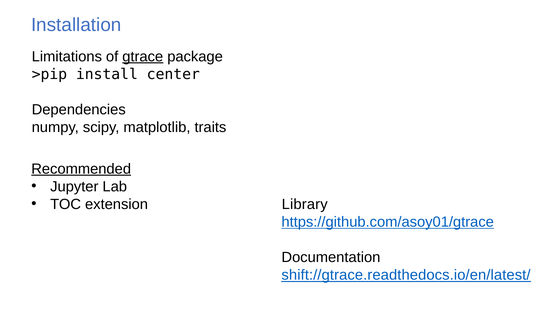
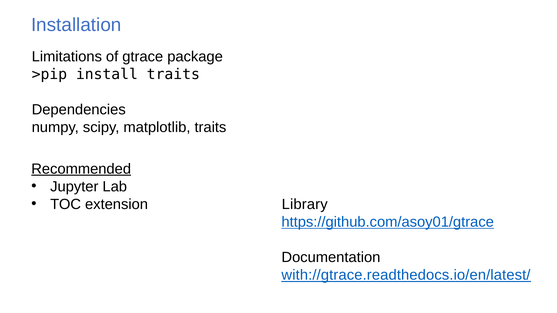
gtrace underline: present -> none (143, 57)
install center: center -> traits (173, 74)
shift://gtrace.readthedocs.io/en/latest/: shift://gtrace.readthedocs.io/en/latest/ -> with://gtrace.readthedocs.io/en/latest/ (406, 275)
